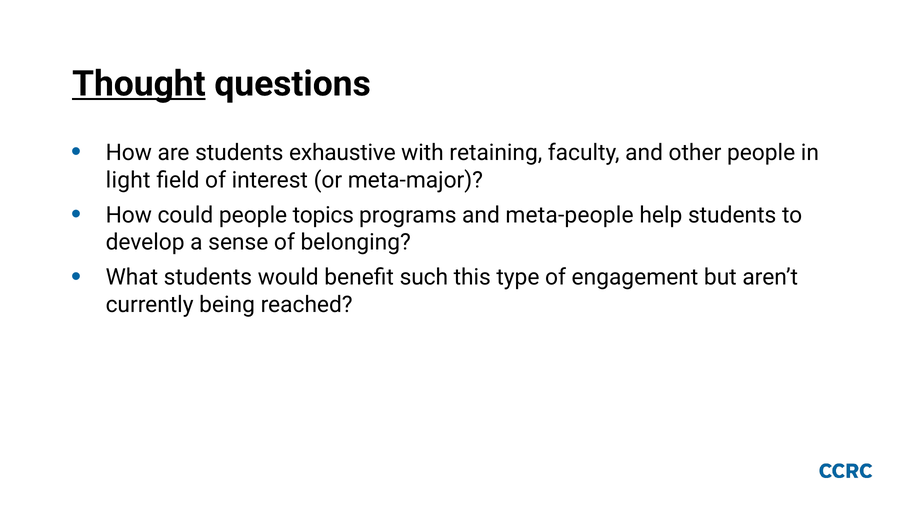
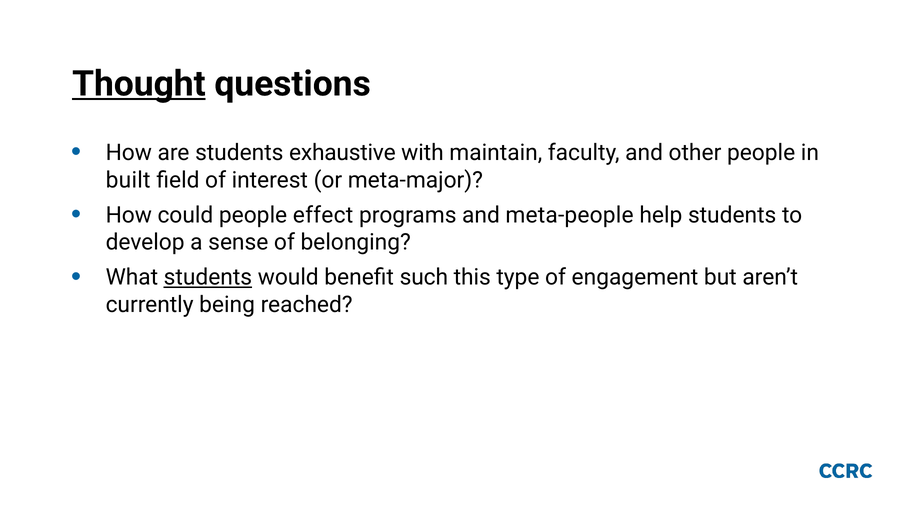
retaining: retaining -> maintain (496, 153)
light: light -> built (128, 180)
topics: topics -> effect (323, 215)
students underline: none -> present (208, 277)
